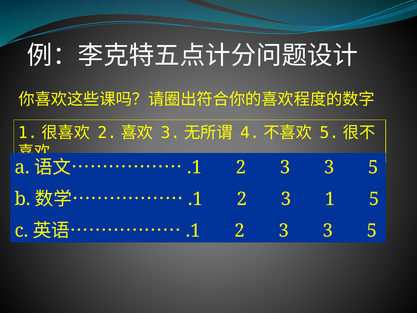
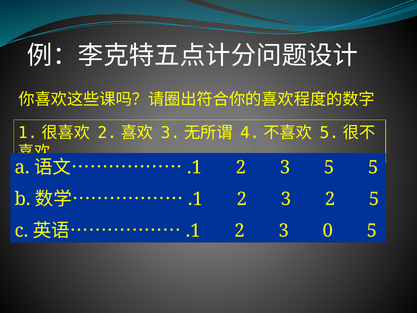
3: 3 -> 5 (329, 167)
3 1: 1 -> 2 (330, 199)
3: 3 -> 0 (328, 230)
